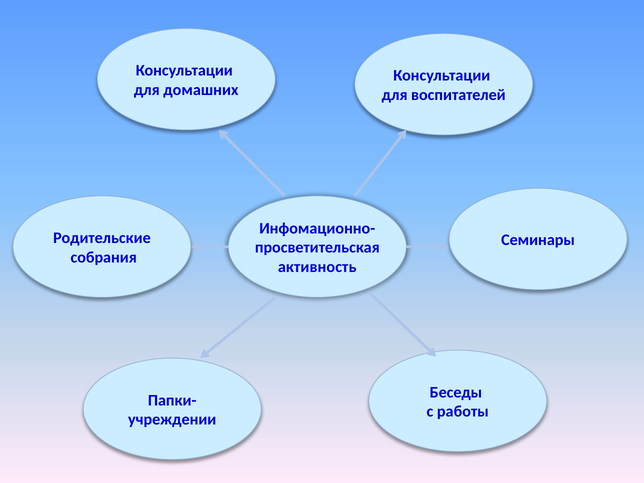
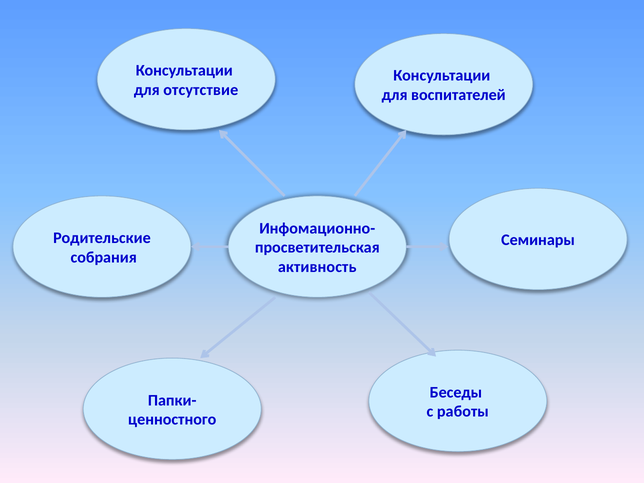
домашних: домашних -> отсутствие (201, 90)
учреждении: учреждении -> ценностного (172, 420)
